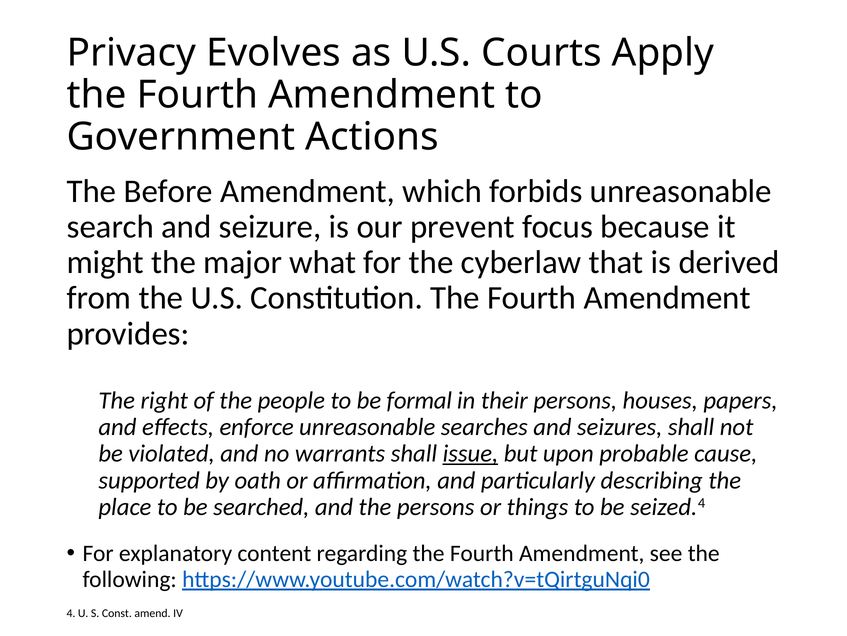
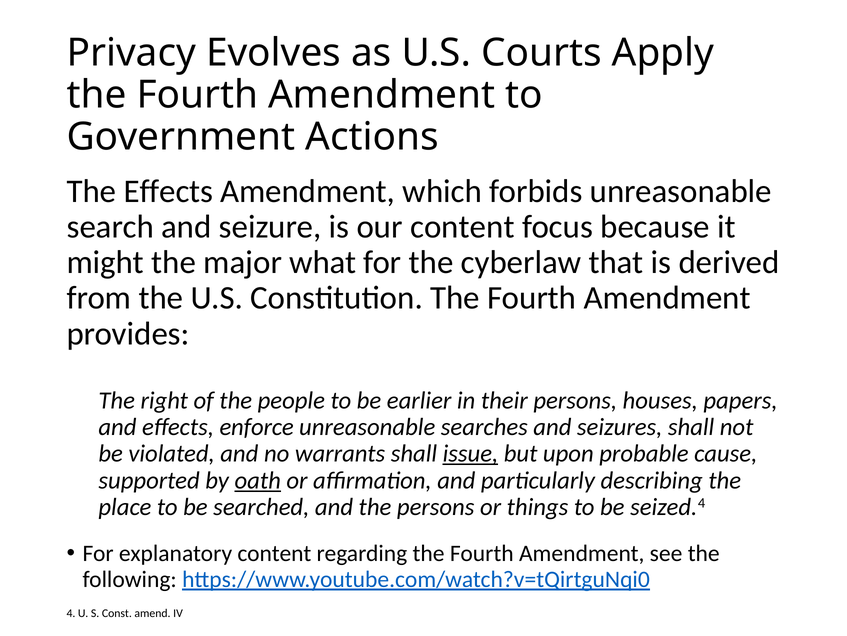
The Before: Before -> Effects (168, 191)
our prevent: prevent -> content (462, 227)
formal: formal -> earlier (419, 400)
oath underline: none -> present (258, 480)
